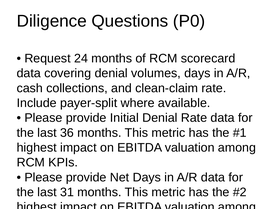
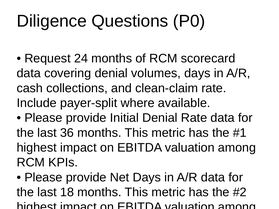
31: 31 -> 18 (67, 192)
